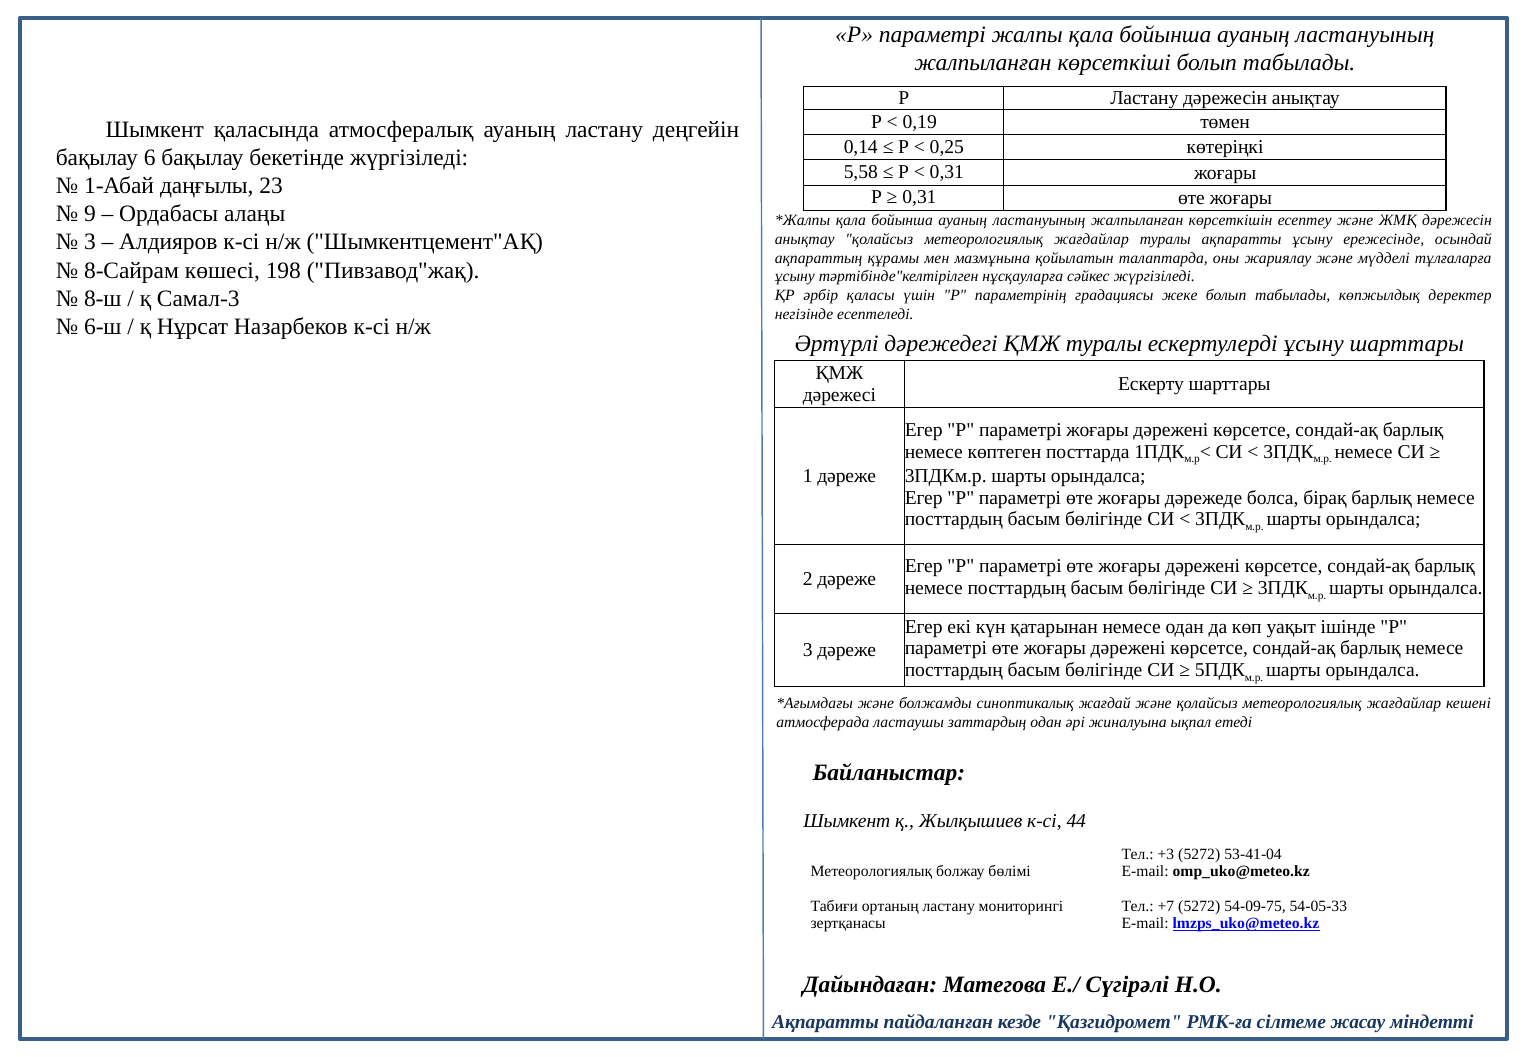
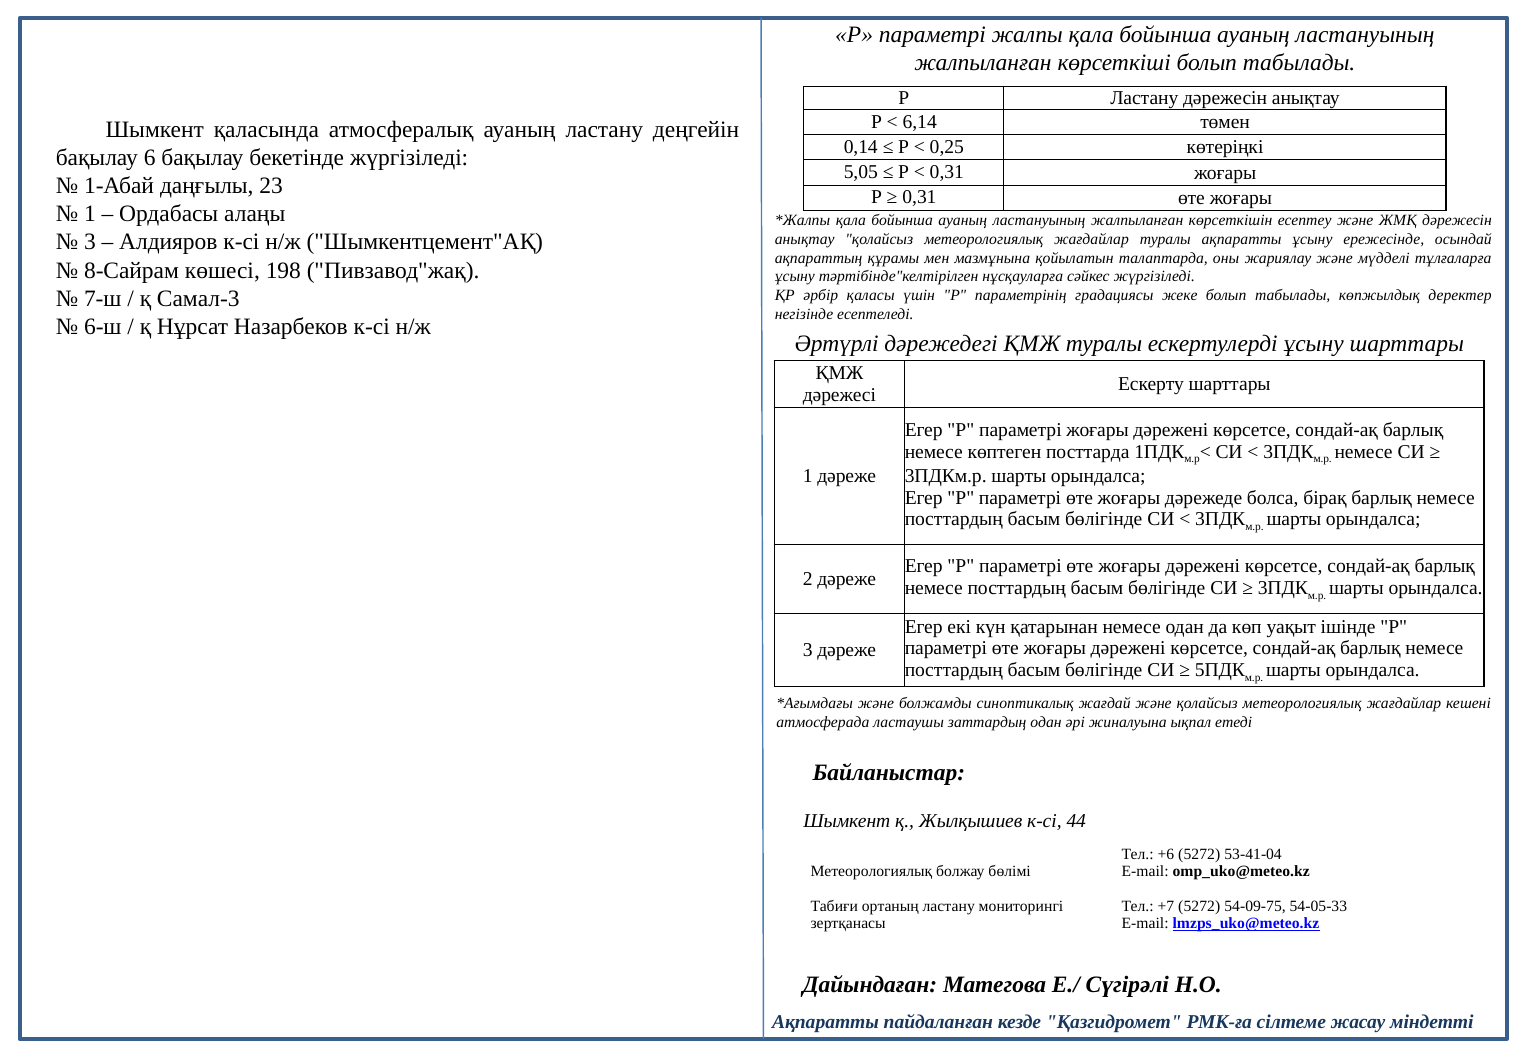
0,19: 0,19 -> 6,14 (920, 122)
5,58: 5,58 -> 5,05 (861, 172)
9: 9 -> 1 (90, 214)
8-ш: 8-ш -> 7-ш (103, 299)
+3: +3 -> +6 (1166, 854)
